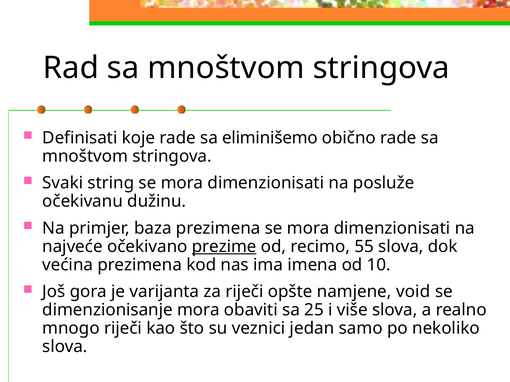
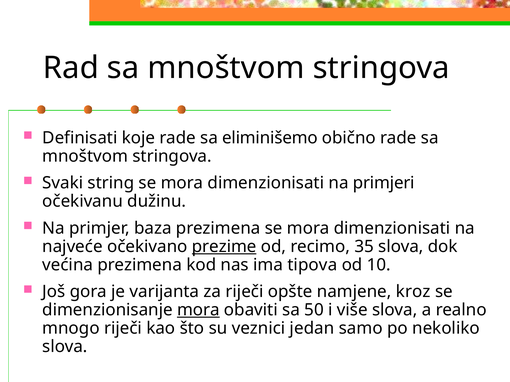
posluže: posluže -> primjeri (384, 183)
55: 55 -> 35 (364, 247)
imena: imena -> tipova (312, 265)
void: void -> kroz (413, 292)
mora underline: none -> present (198, 310)
25: 25 -> 50 (314, 310)
